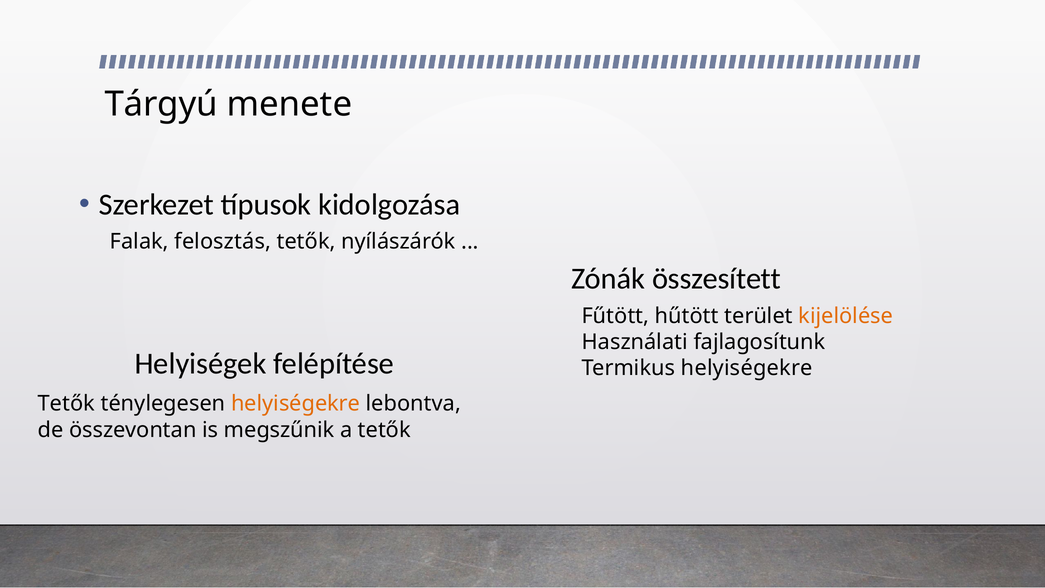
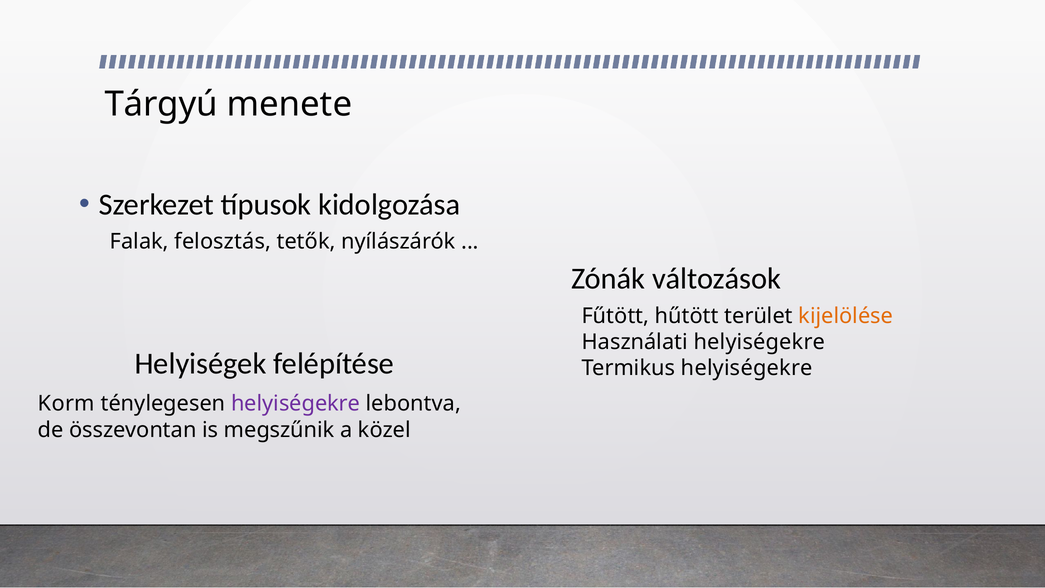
összesített: összesített -> változások (716, 279)
Használati fajlagosítunk: fajlagosítunk -> helyiségekre (759, 342)
Tetők: Tetők -> Korm (66, 404)
helyiségekre colour: orange -> purple (296, 404)
a tetők: tetők -> közel (384, 430)
